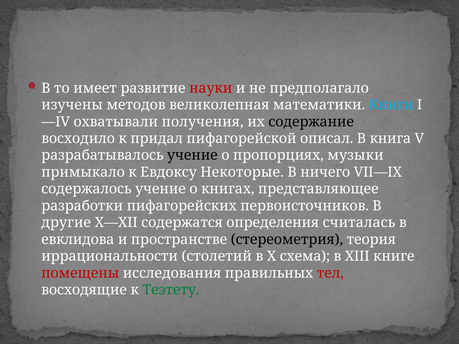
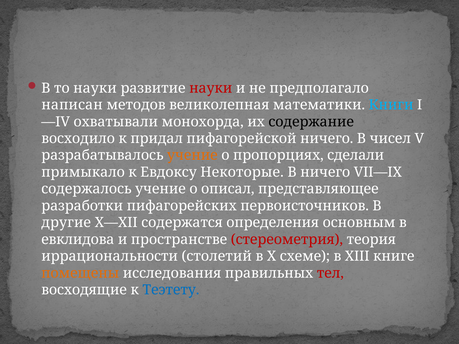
то имеет: имеет -> науки (95, 88)
изучены: изучены -> написан (72, 105)
получения: получения -> монохорда (203, 122)
пифагорейской описал: описал -> ничего (327, 139)
книга: книга -> чисел (390, 139)
учение colour: black -> orange (192, 155)
музыки: музыки -> сделали (356, 155)
книгах: книгах -> описал (228, 189)
считалась: считалась -> основным (359, 223)
стереометрия colour: black -> red (287, 240)
схема: схема -> схеме (305, 256)
помещены colour: red -> orange (80, 273)
Теэтету colour: green -> blue (171, 290)
